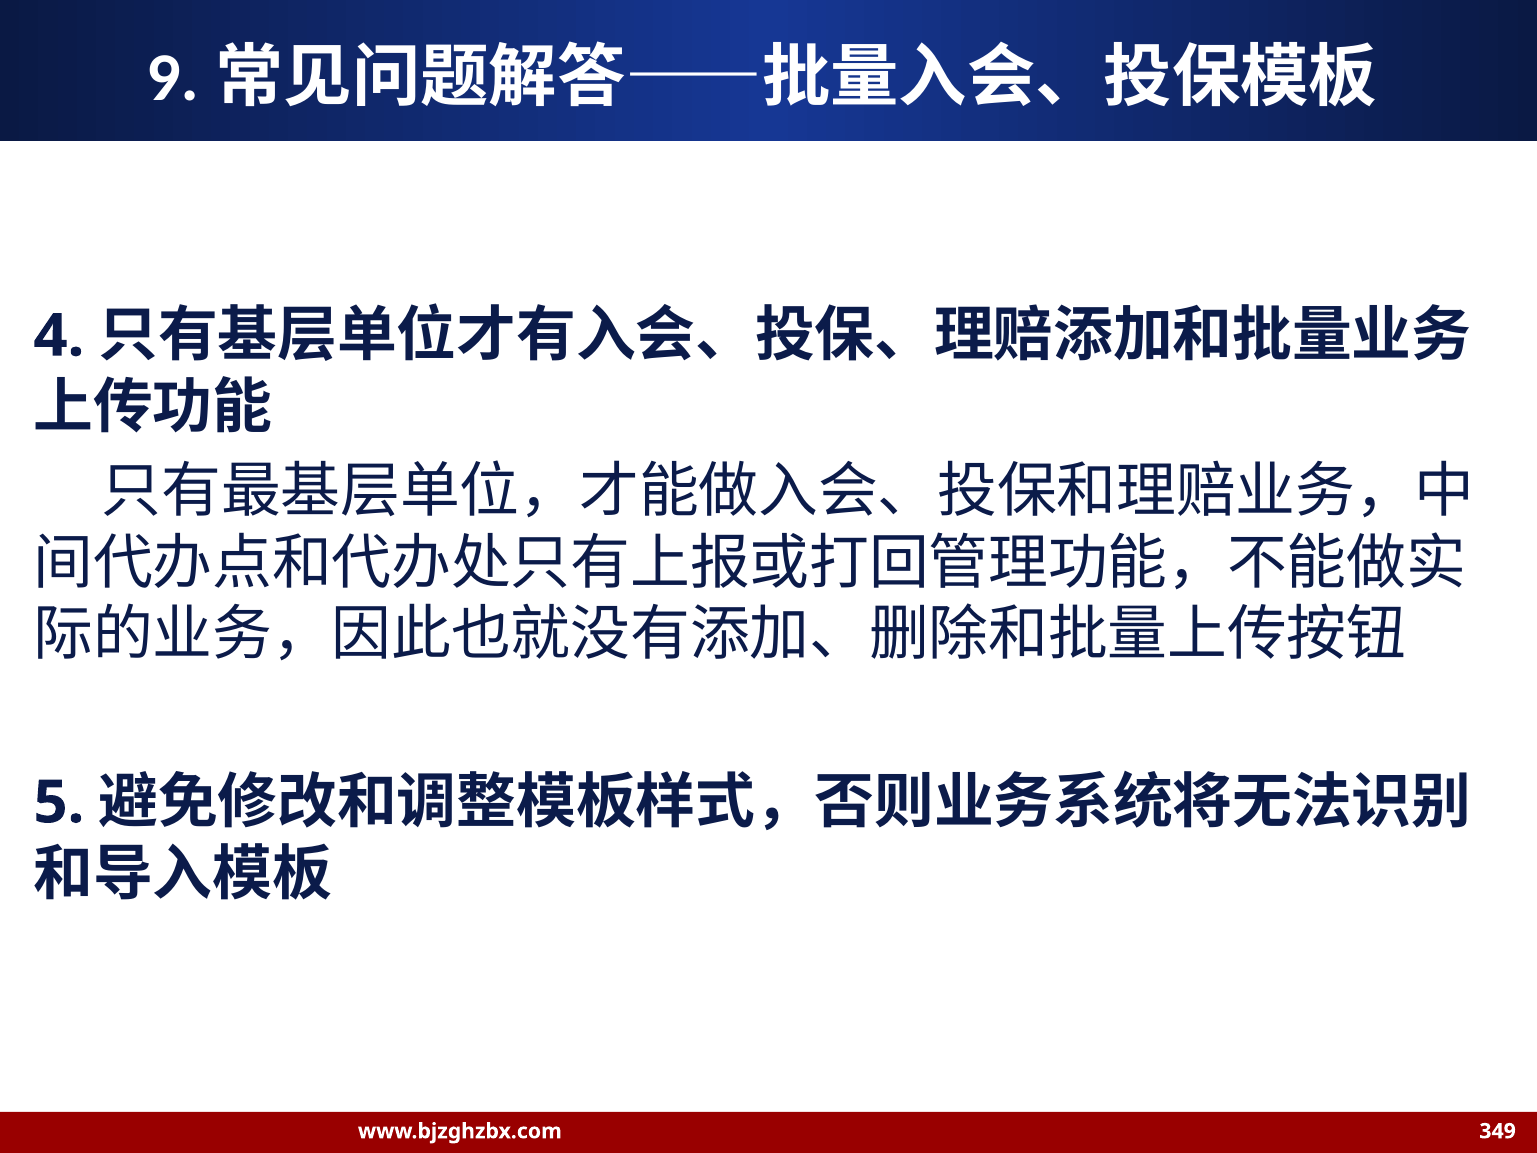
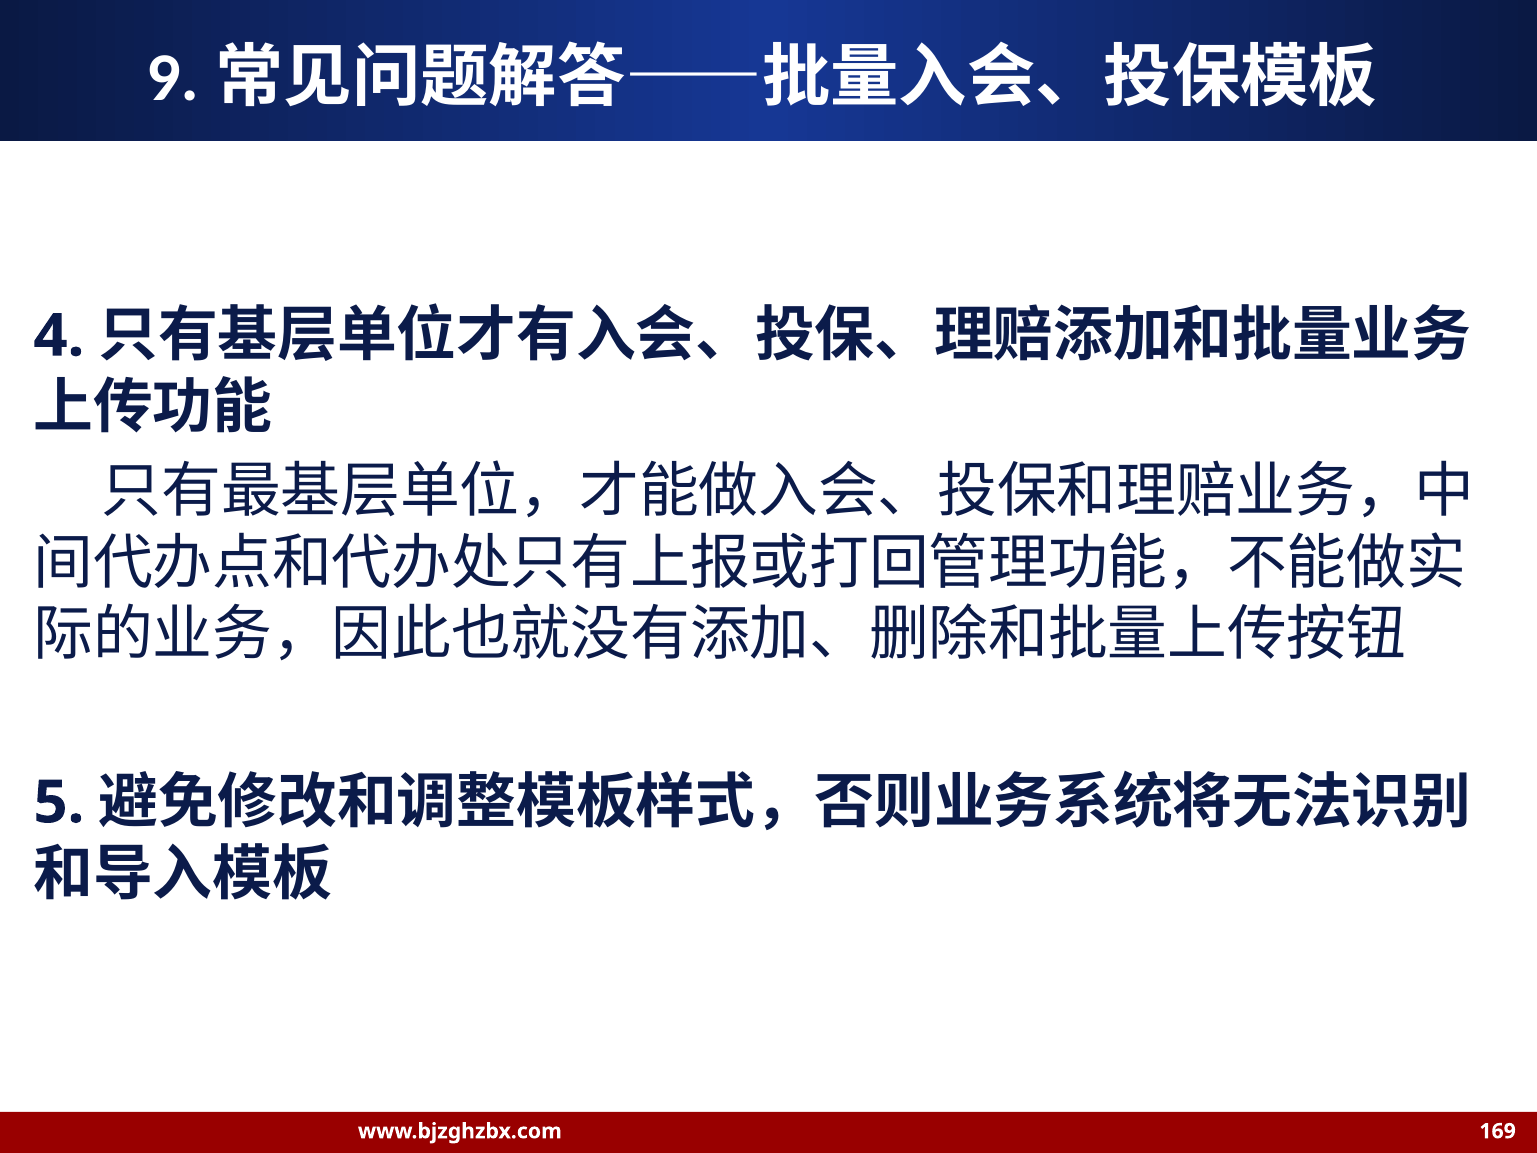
349: 349 -> 169 (1498, 1131)
